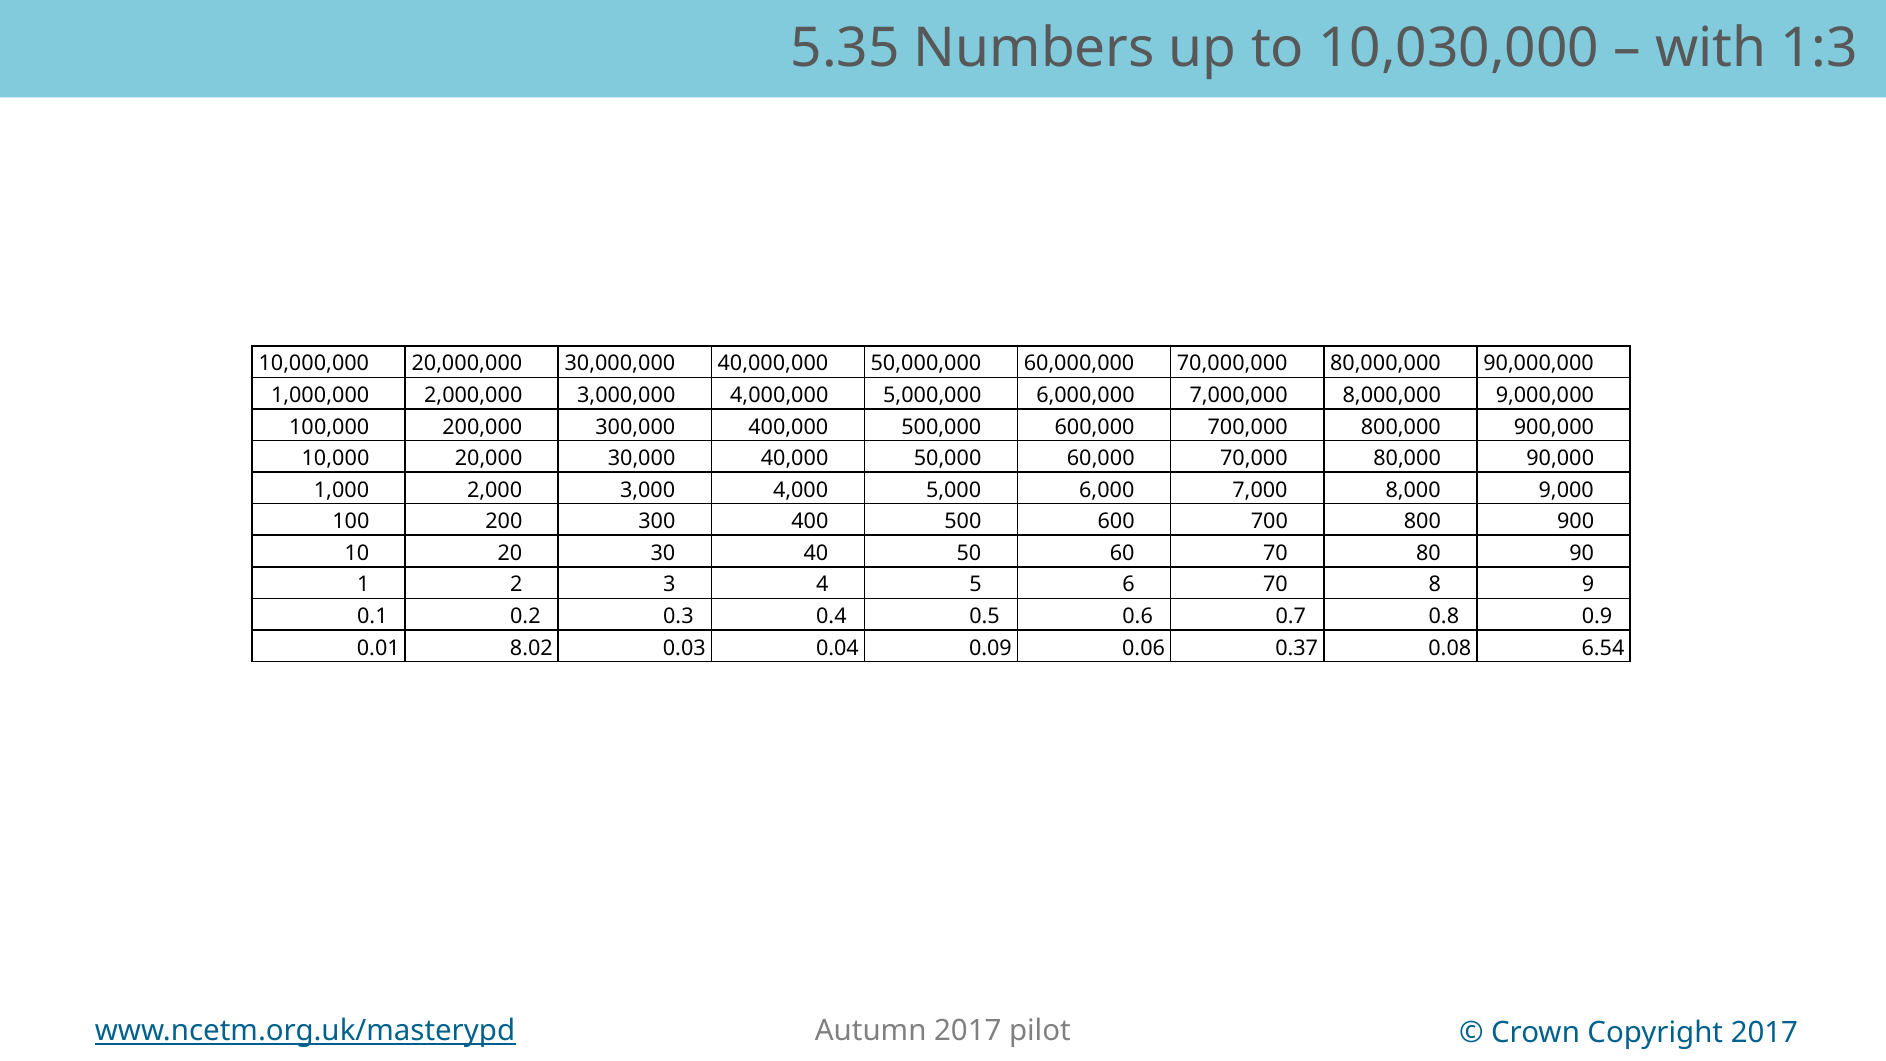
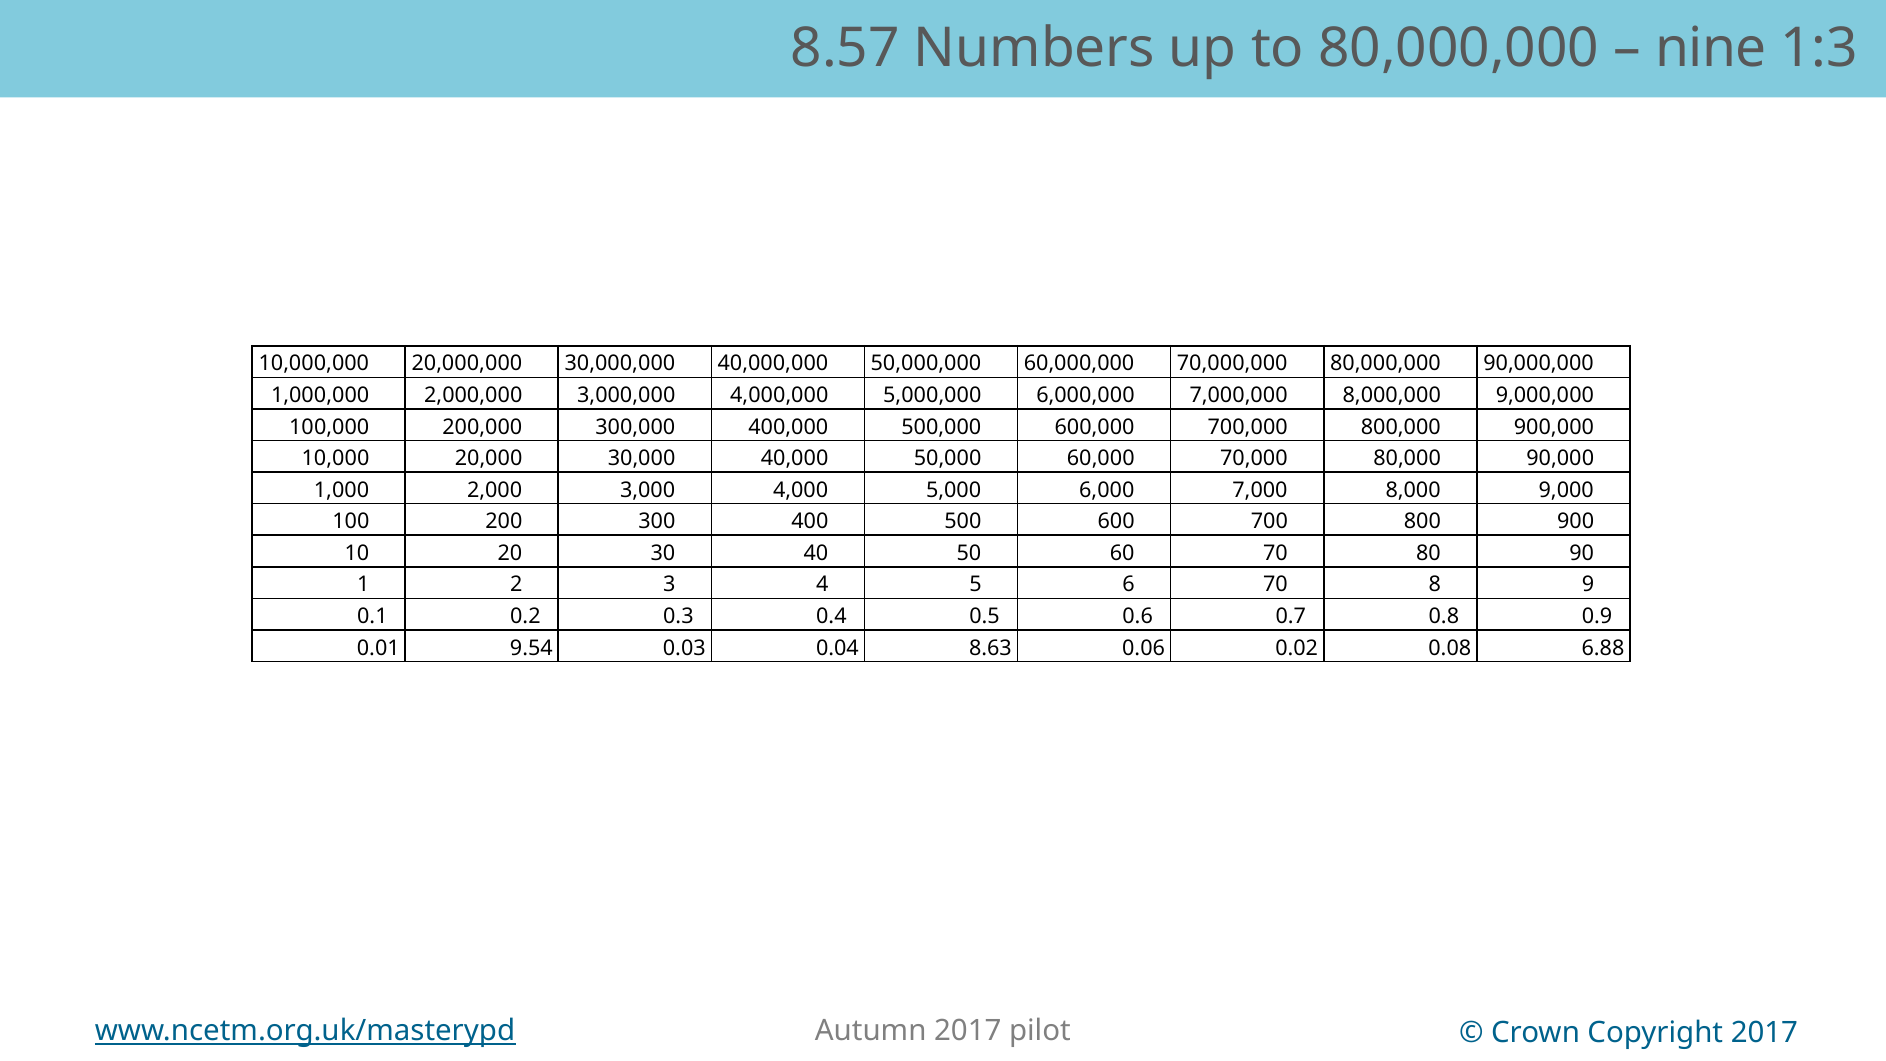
5.35: 5.35 -> 8.57 (845, 48)
10,030,000: 10,030,000 -> 80,000,000 (1459, 48)
with: with -> nine (1711, 48)
8.02: 8.02 -> 9.54 (531, 648)
0.09: 0.09 -> 8.63 (990, 648)
0.37: 0.37 -> 0.02 (1297, 648)
6.54: 6.54 -> 6.88 (1603, 648)
